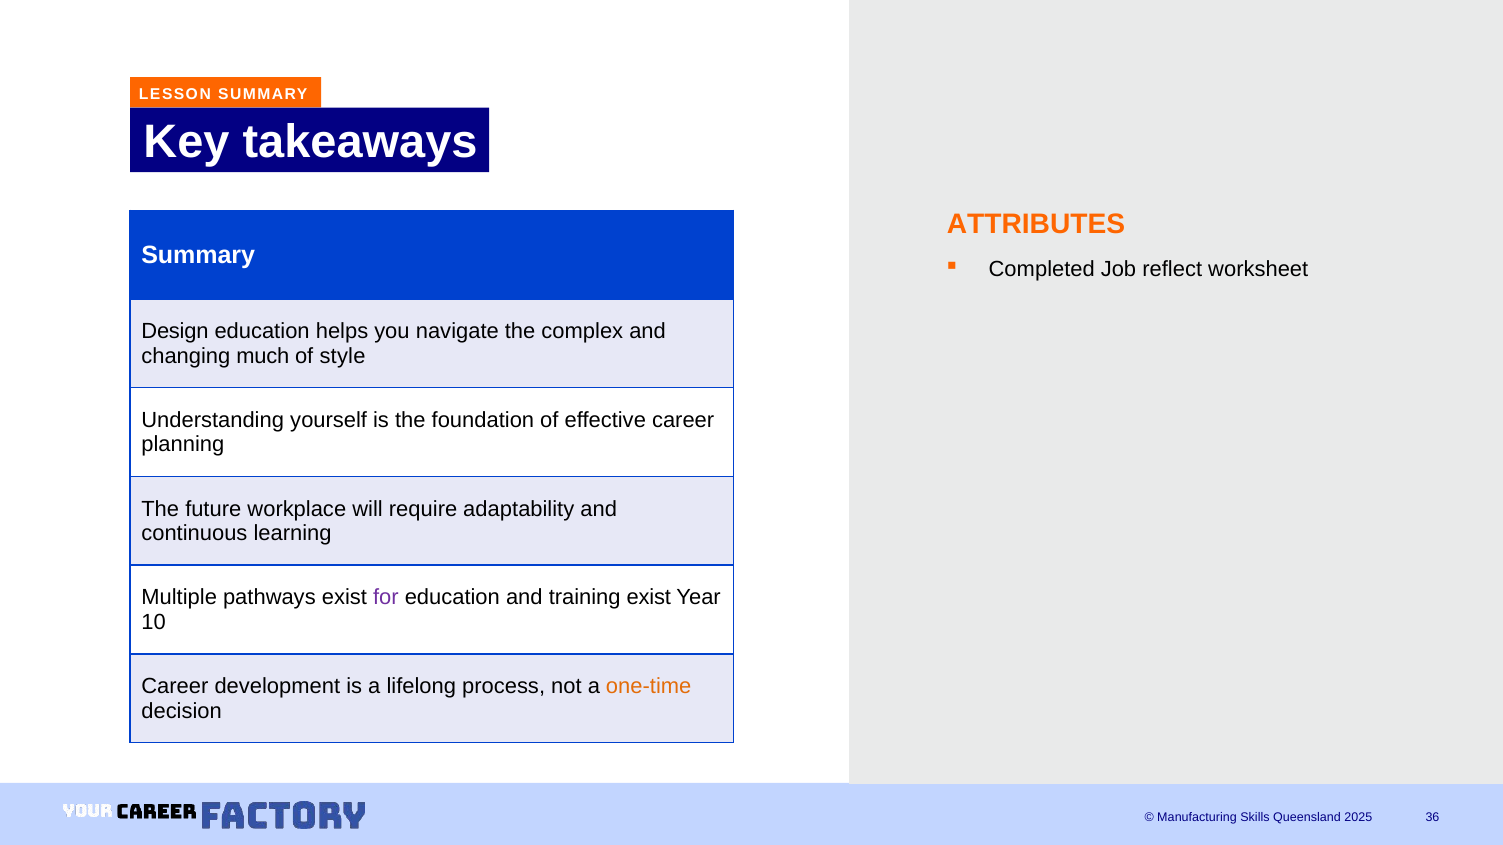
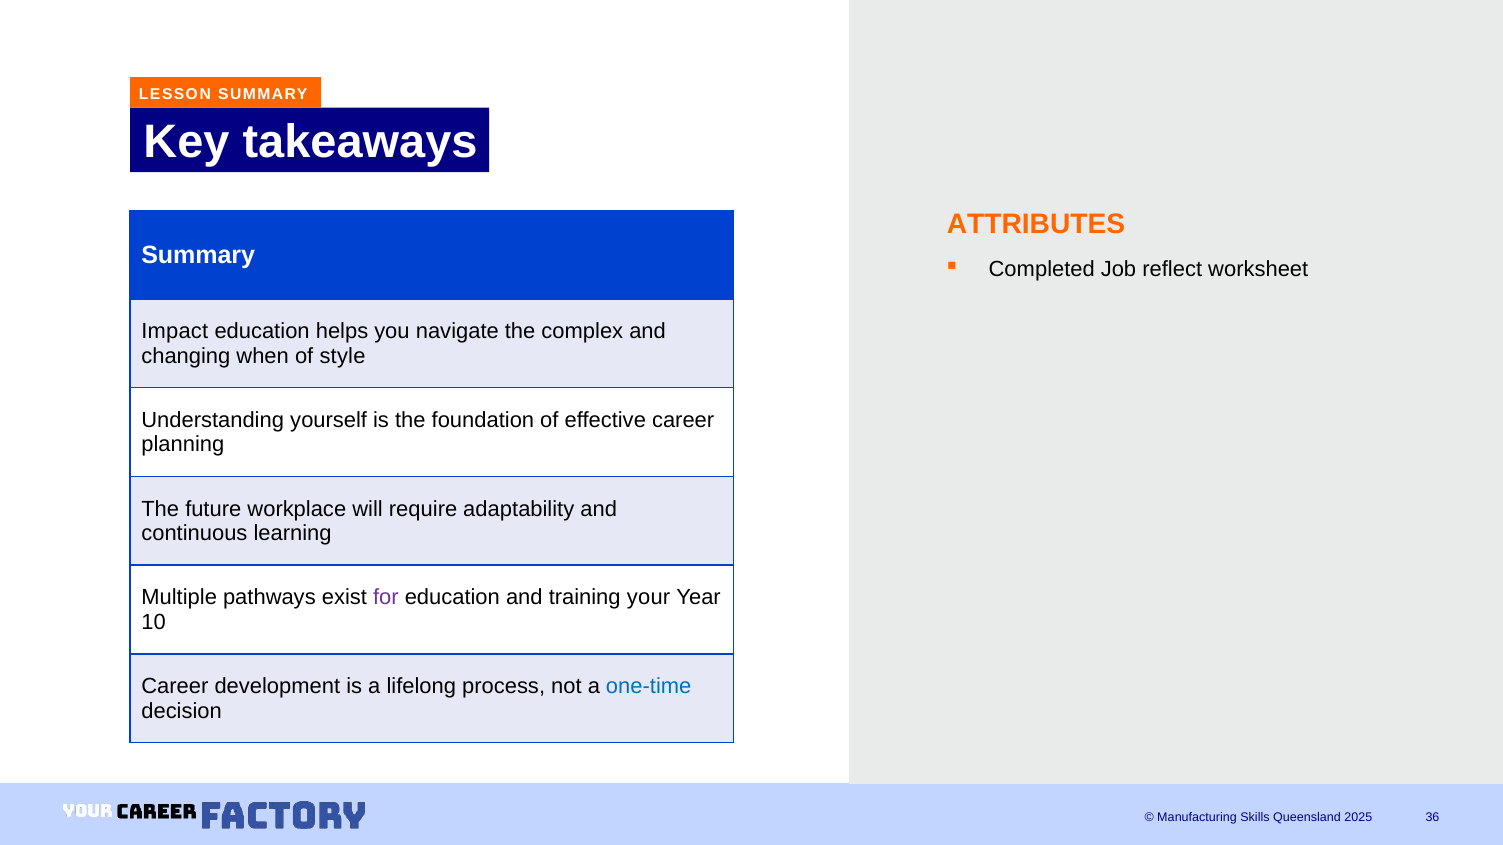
Design: Design -> Impact (175, 332)
much: much -> when (263, 356)
training exist: exist -> your (649, 598)
one-time colour: orange -> blue (649, 687)
